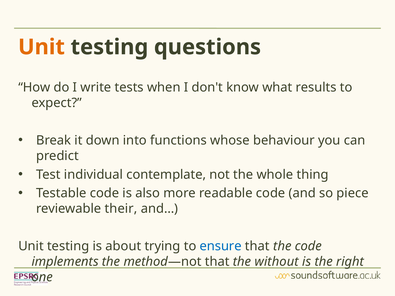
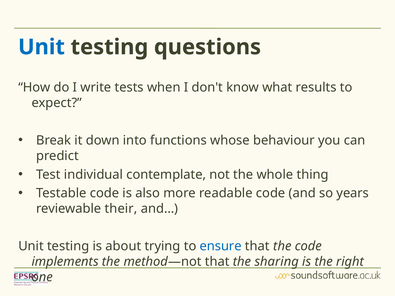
Unit colour: orange -> blue (41, 47)
piece: piece -> years (353, 193)
without: without -> sharing (277, 262)
